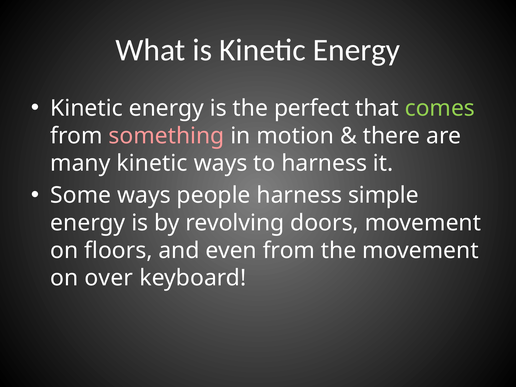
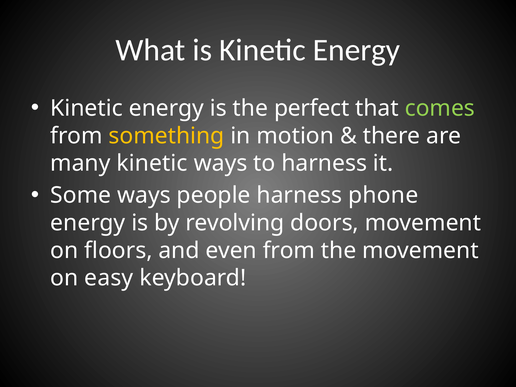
something colour: pink -> yellow (166, 136)
simple: simple -> phone (383, 195)
over: over -> easy (109, 278)
